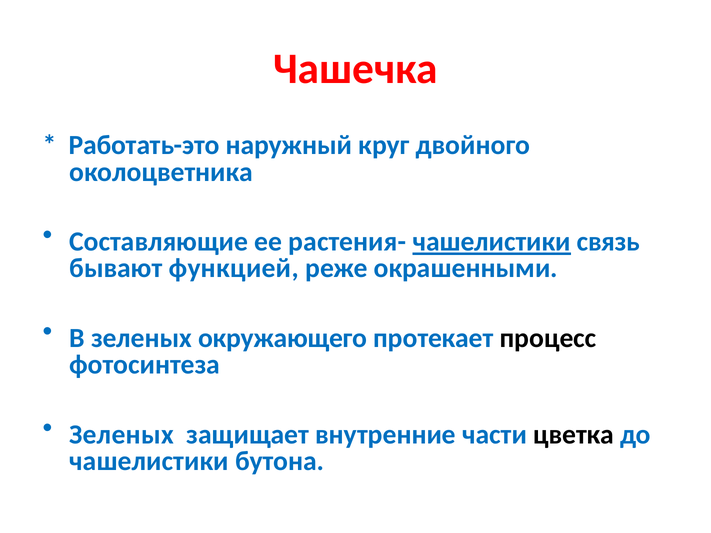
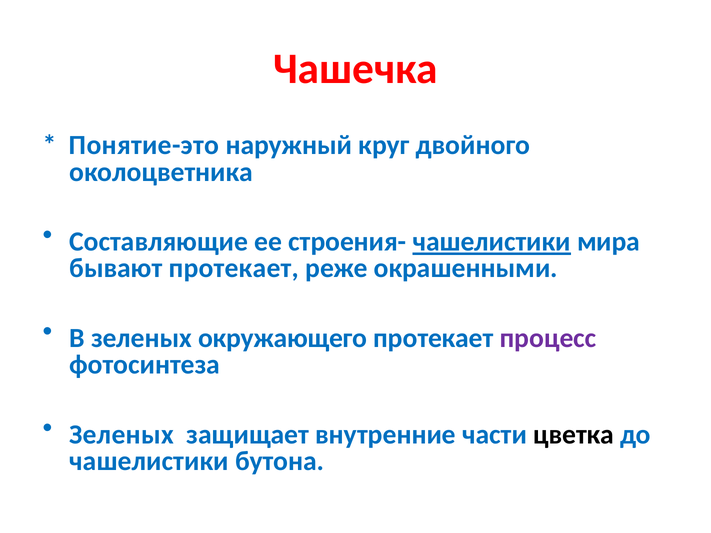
Работать-это: Работать-это -> Понятие-это (144, 145)
растения-: растения- -> строения- (347, 242)
связь: связь -> мира (608, 242)
бывают функцией: функцией -> протекает (234, 268)
процесс colour: black -> purple (548, 338)
